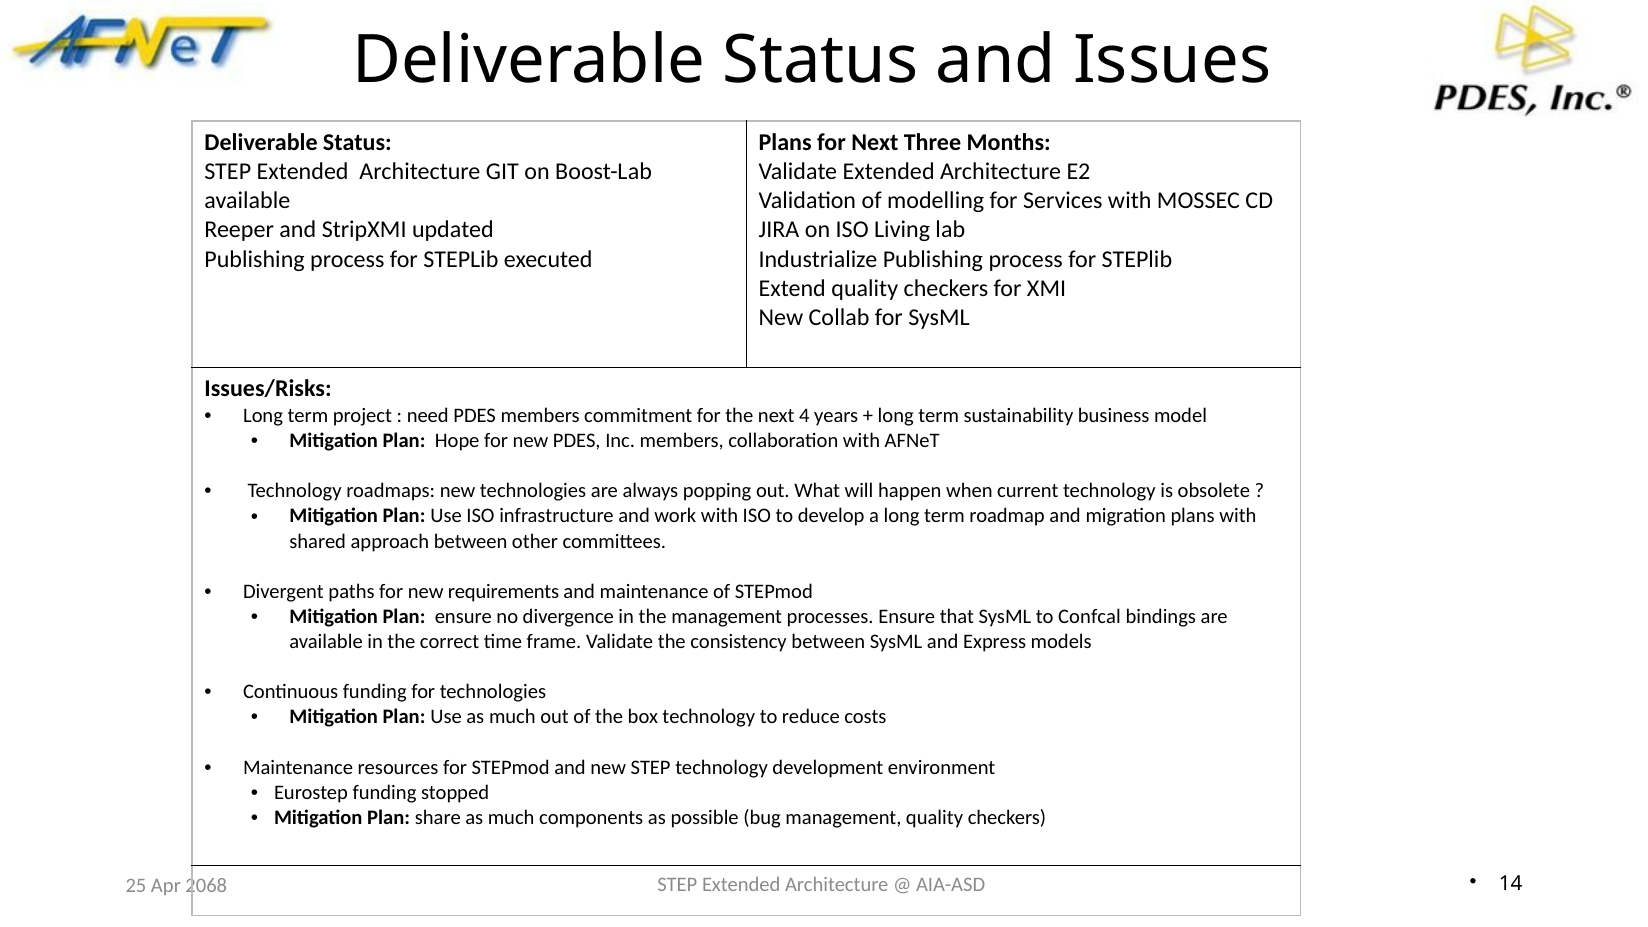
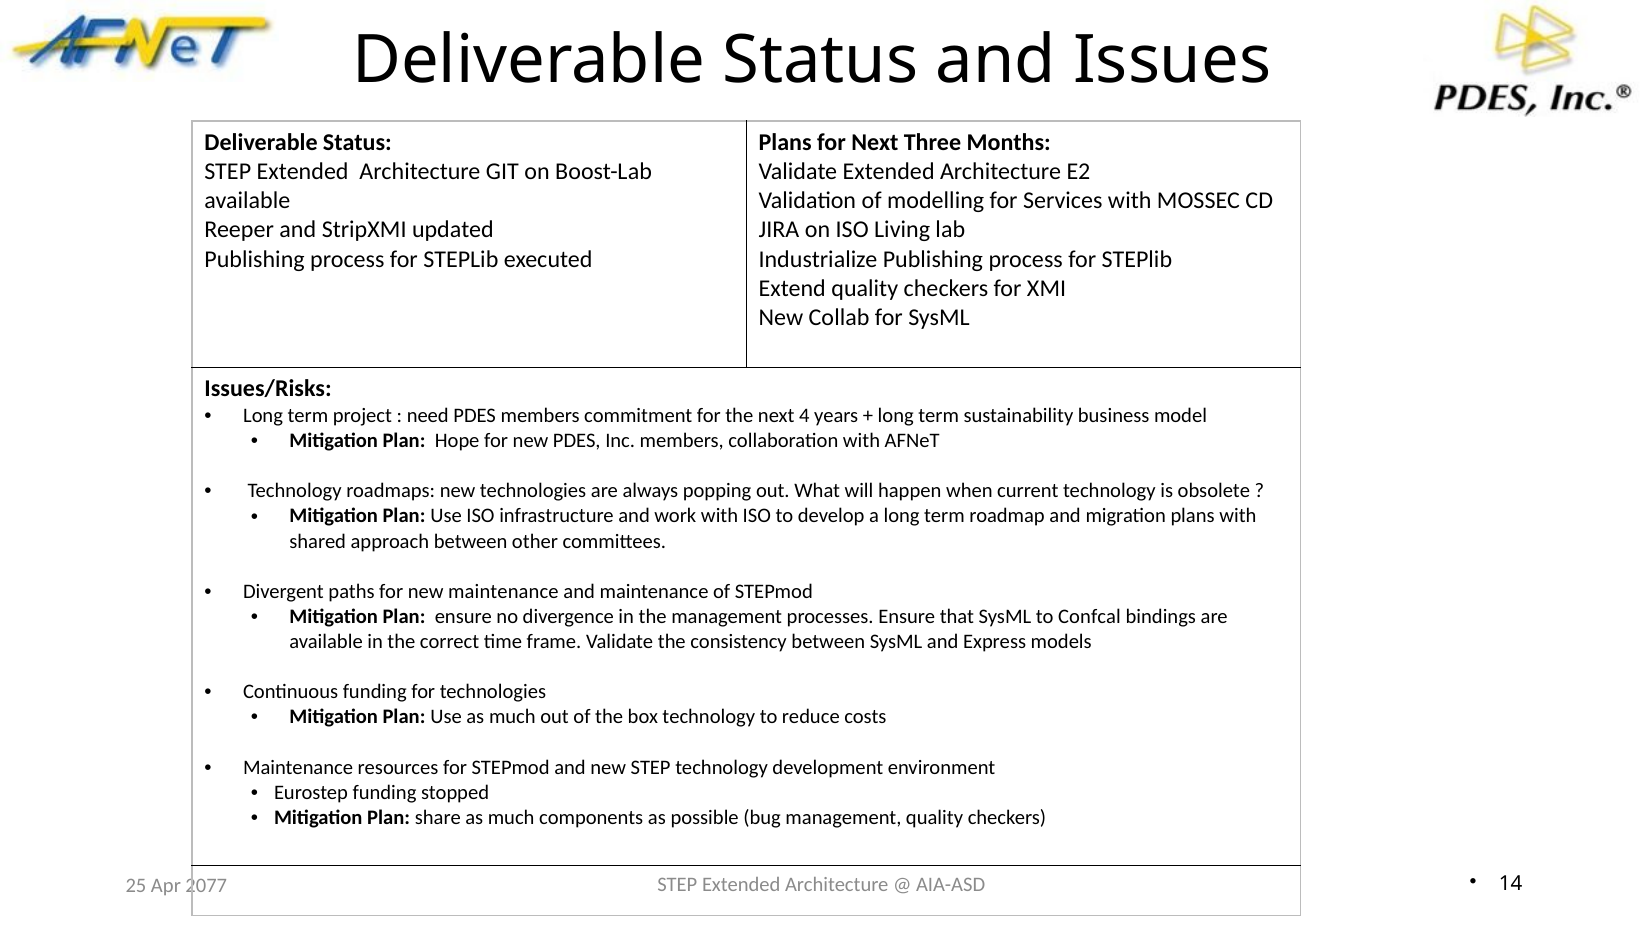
new requirements: requirements -> maintenance (503, 591)
2068: 2068 -> 2077 (206, 885)
